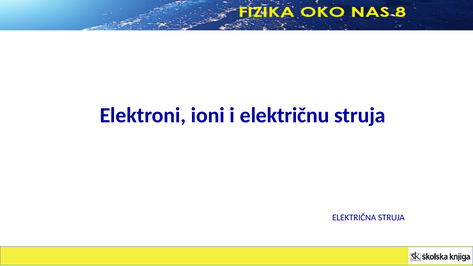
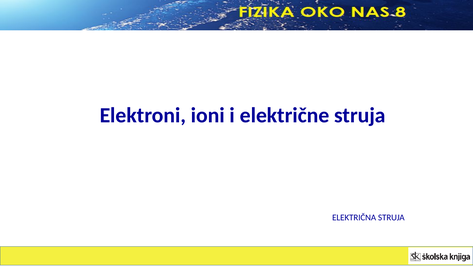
električnu: električnu -> električne (285, 115)
